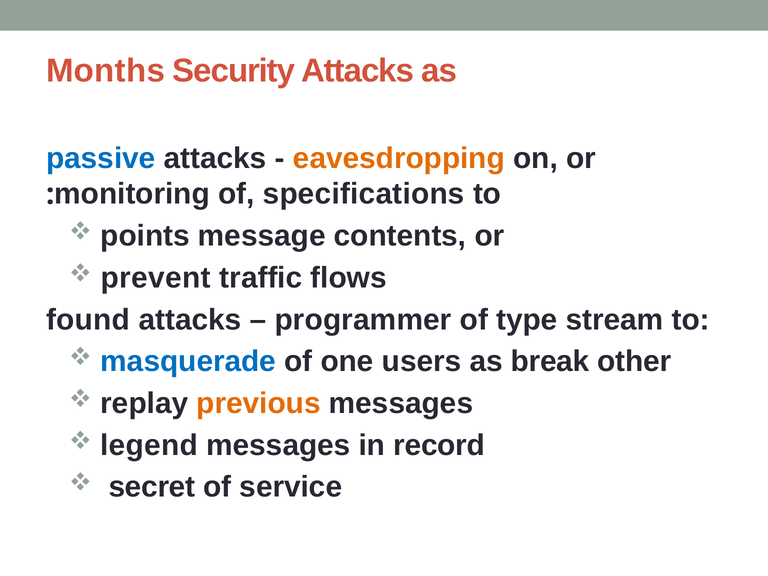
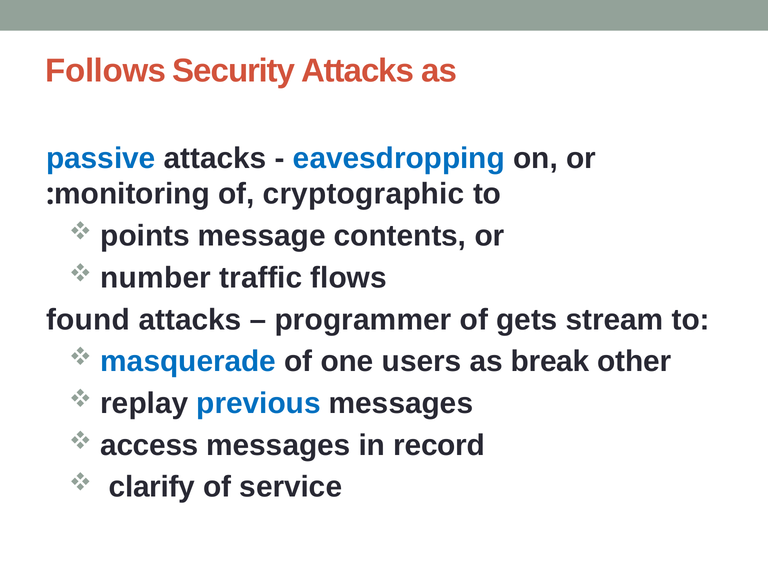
Months: Months -> Follows (106, 71)
eavesdropping colour: orange -> blue (399, 158)
specifications: specifications -> cryptographic (364, 194)
prevent: prevent -> number (156, 278)
type: type -> gets (527, 320)
previous colour: orange -> blue (259, 403)
legend: legend -> access (149, 445)
secret: secret -> clarify (152, 487)
